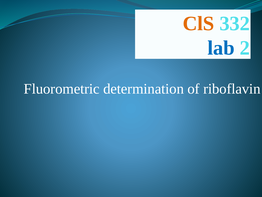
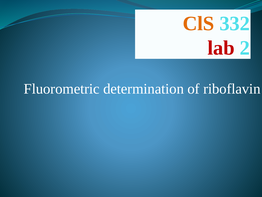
lab colour: blue -> red (221, 48)
